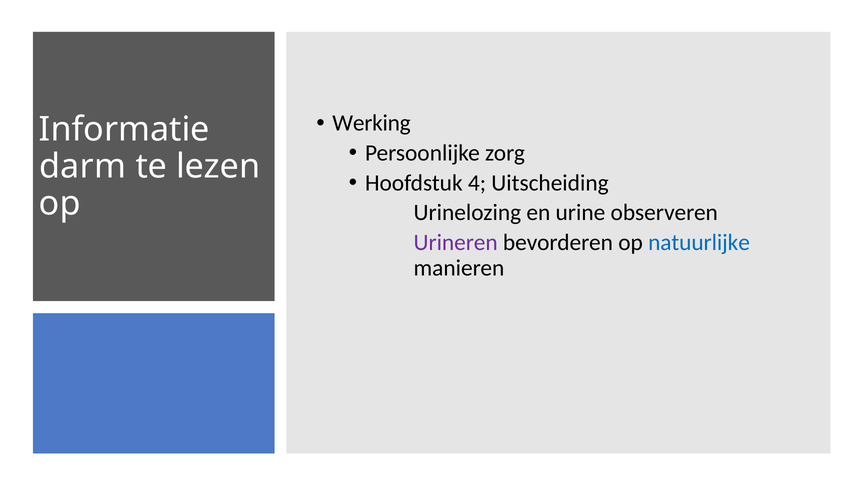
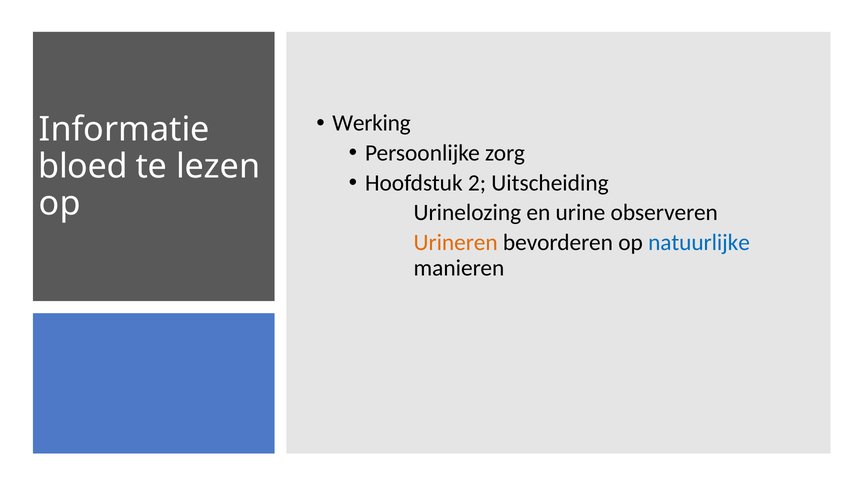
darm: darm -> bloed (83, 166)
4: 4 -> 2 (477, 183)
Urineren colour: purple -> orange (456, 242)
